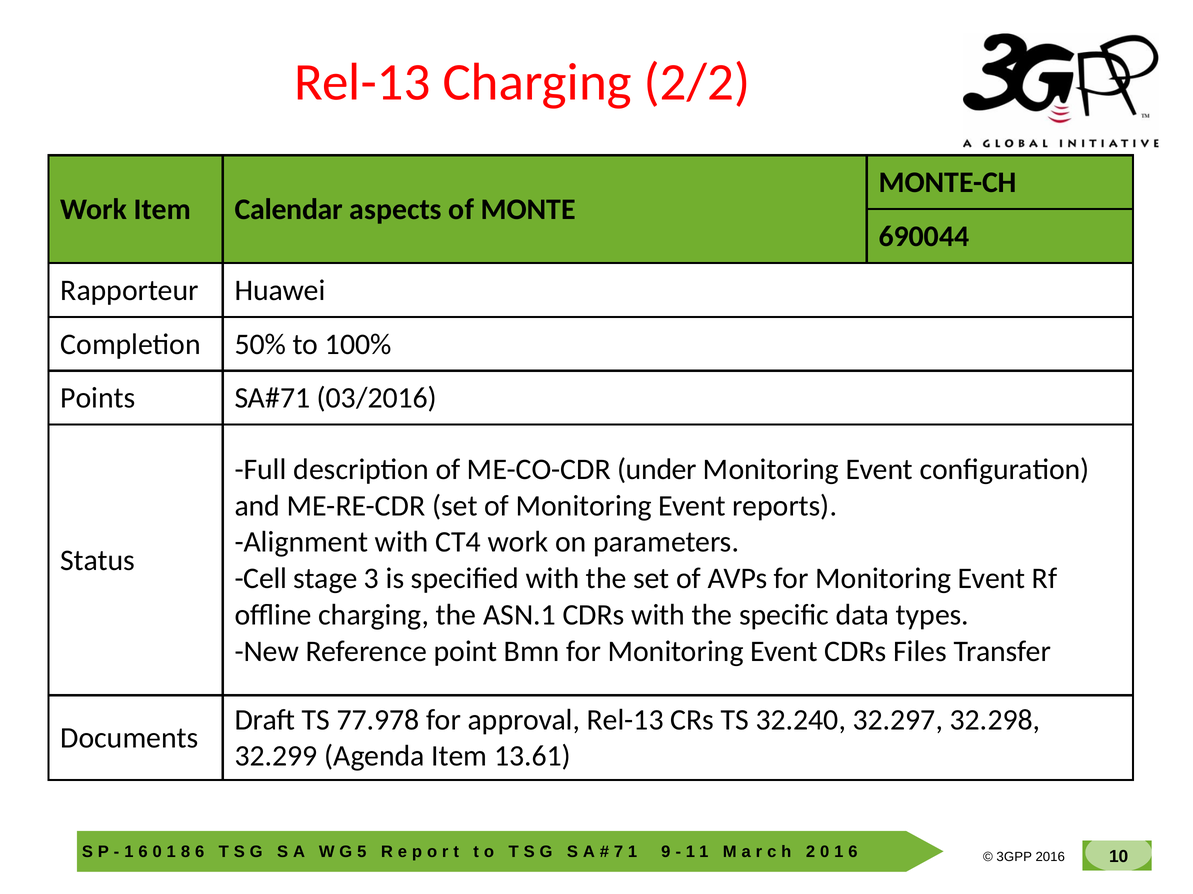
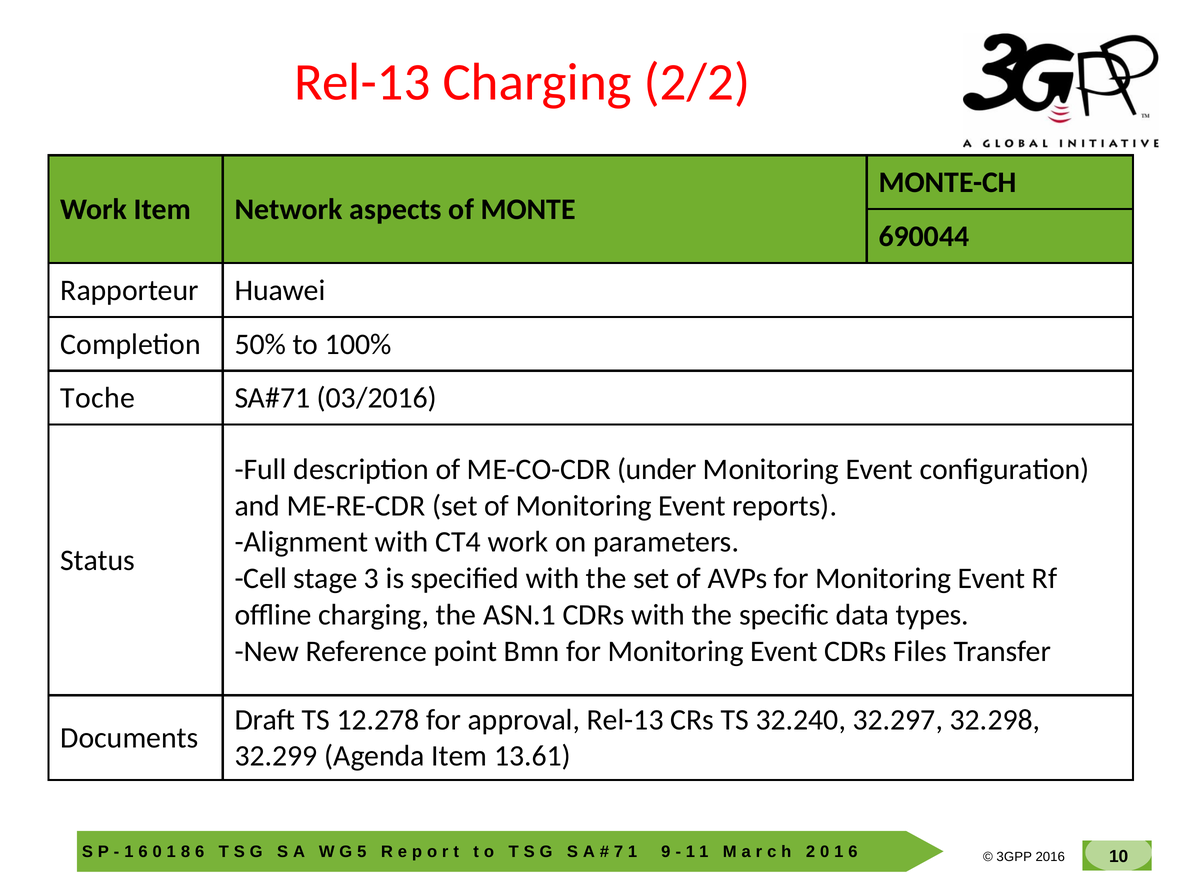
Calendar: Calendar -> Network (289, 210)
Points: Points -> Toche (98, 398)
77.978: 77.978 -> 12.278 (378, 720)
